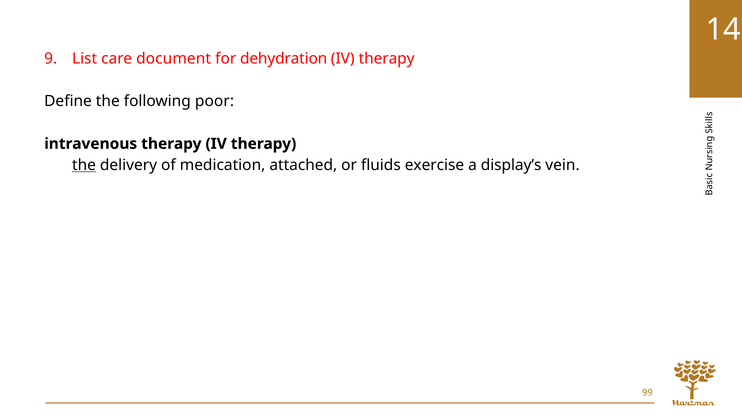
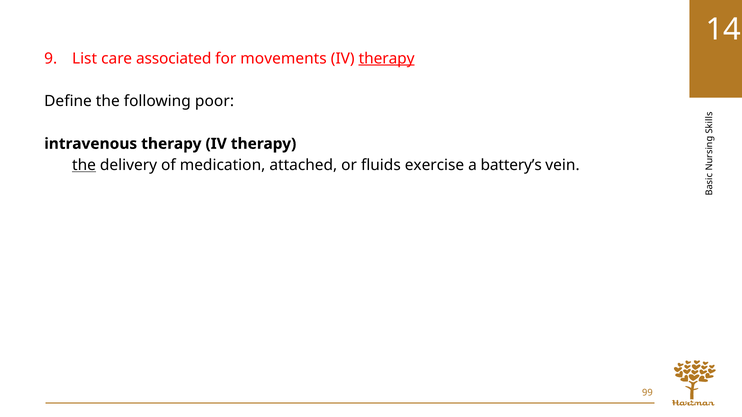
document: document -> associated (174, 59)
dehydration: dehydration -> movements (284, 59)
therapy underline: none -> present (387, 59)
display’s: display’s -> battery’s (511, 165)
